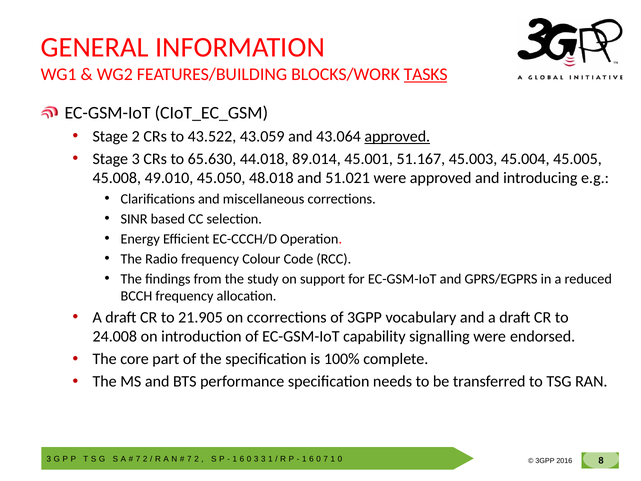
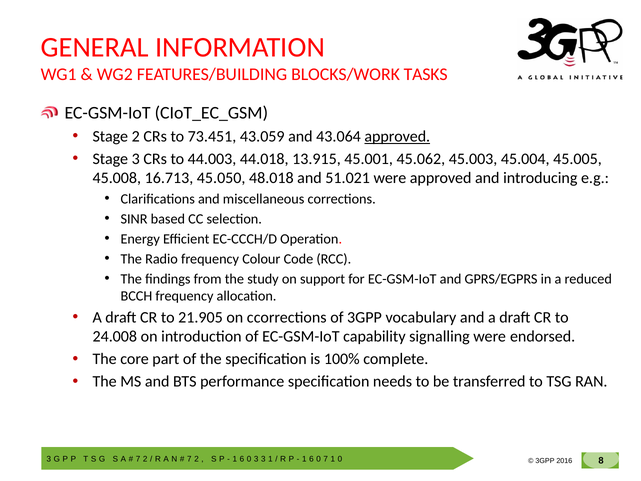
TASKS underline: present -> none (426, 74)
43.522: 43.522 -> 73.451 (212, 136)
65.630: 65.630 -> 44.003 (212, 159)
89.014: 89.014 -> 13.915 (316, 159)
51.167: 51.167 -> 45.062 (421, 159)
49.010: 49.010 -> 16.713 (169, 178)
